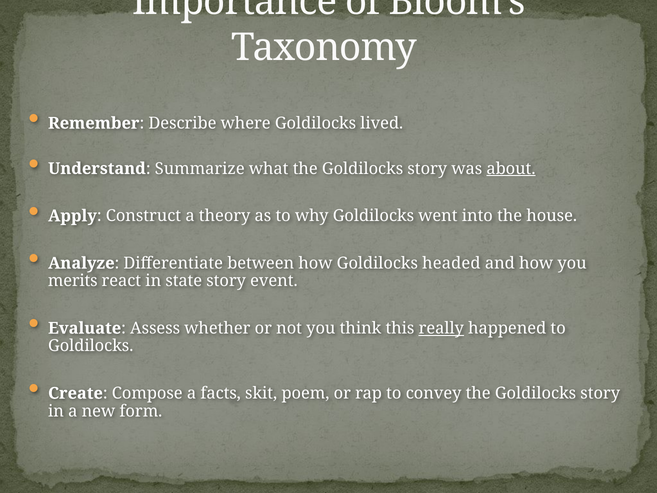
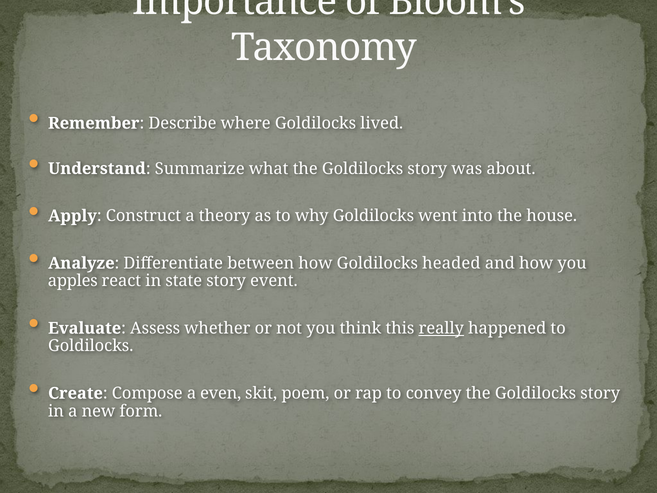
about underline: present -> none (511, 169)
merits: merits -> apples (73, 281)
facts: facts -> even (221, 393)
